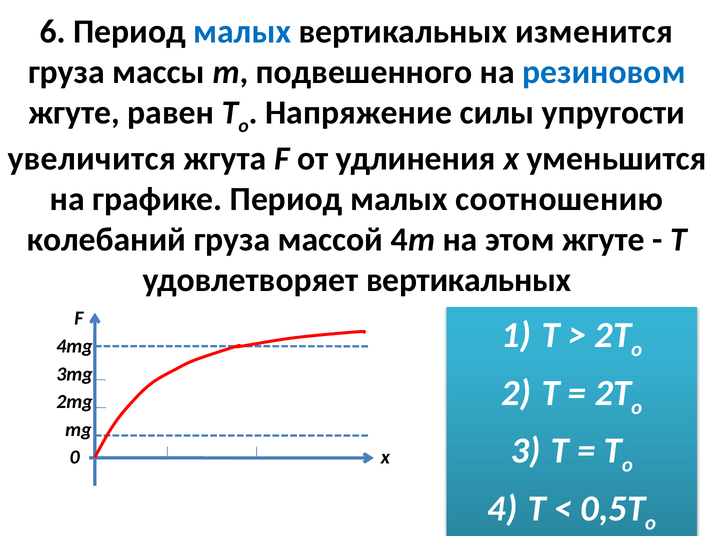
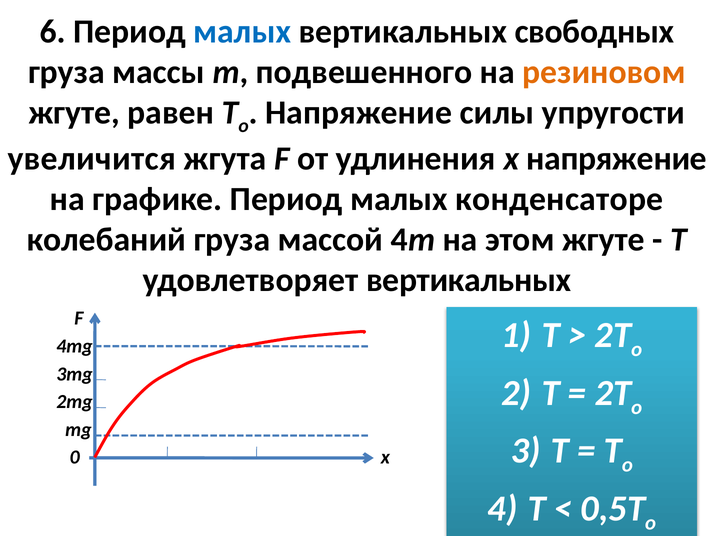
изменится: изменится -> свободных (594, 31)
резиновом colour: blue -> orange (604, 72)
х уменьшится: уменьшится -> напряжение (617, 158)
соотношению: соотношению -> конденсаторе (559, 199)
